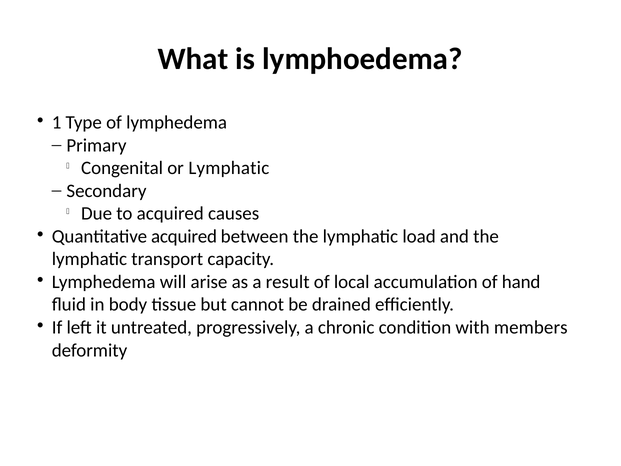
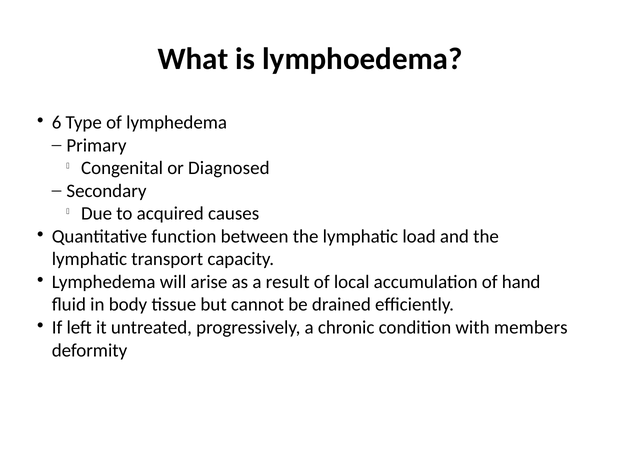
1: 1 -> 6 (57, 122)
or Lymphatic: Lymphatic -> Diagnosed (229, 168)
Quantitative acquired: acquired -> function (184, 236)
